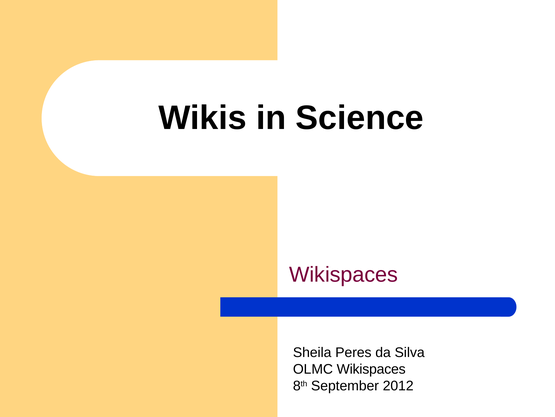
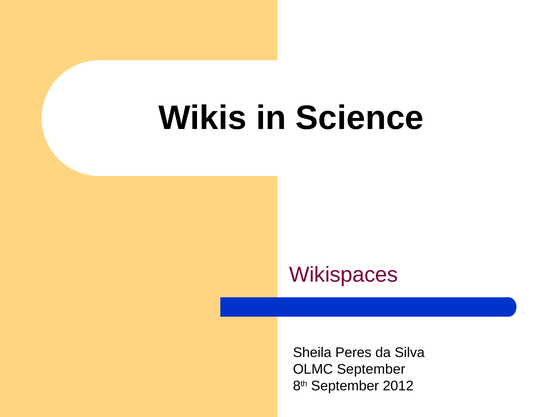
OLMC Wikispaces: Wikispaces -> September (371, 369)
